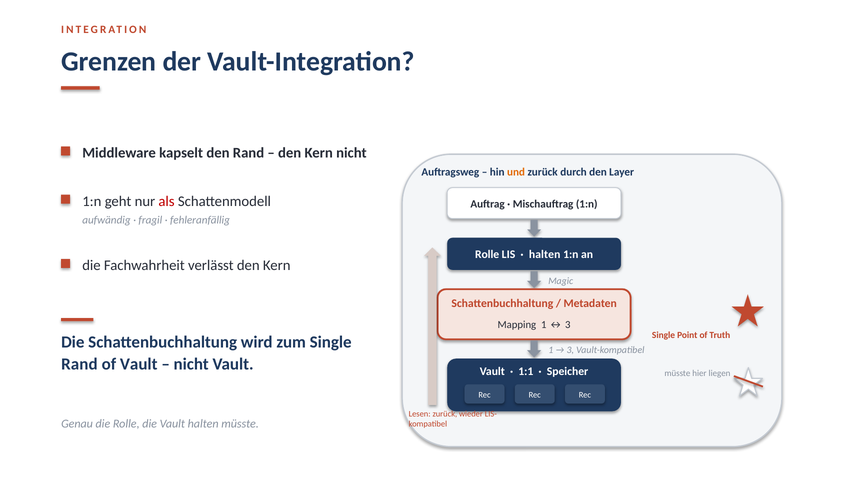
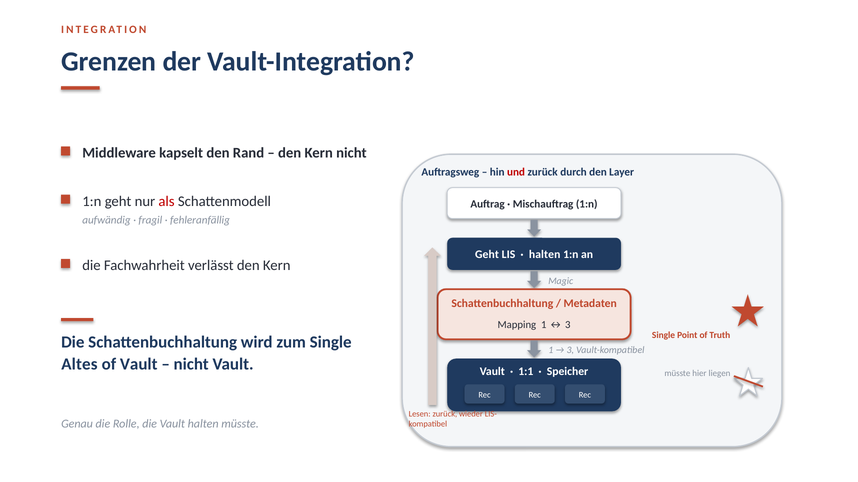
und colour: orange -> red (516, 172)
Rolle: Rolle -> Geht (487, 255)
Rand: Rand -> Altes (79, 364)
